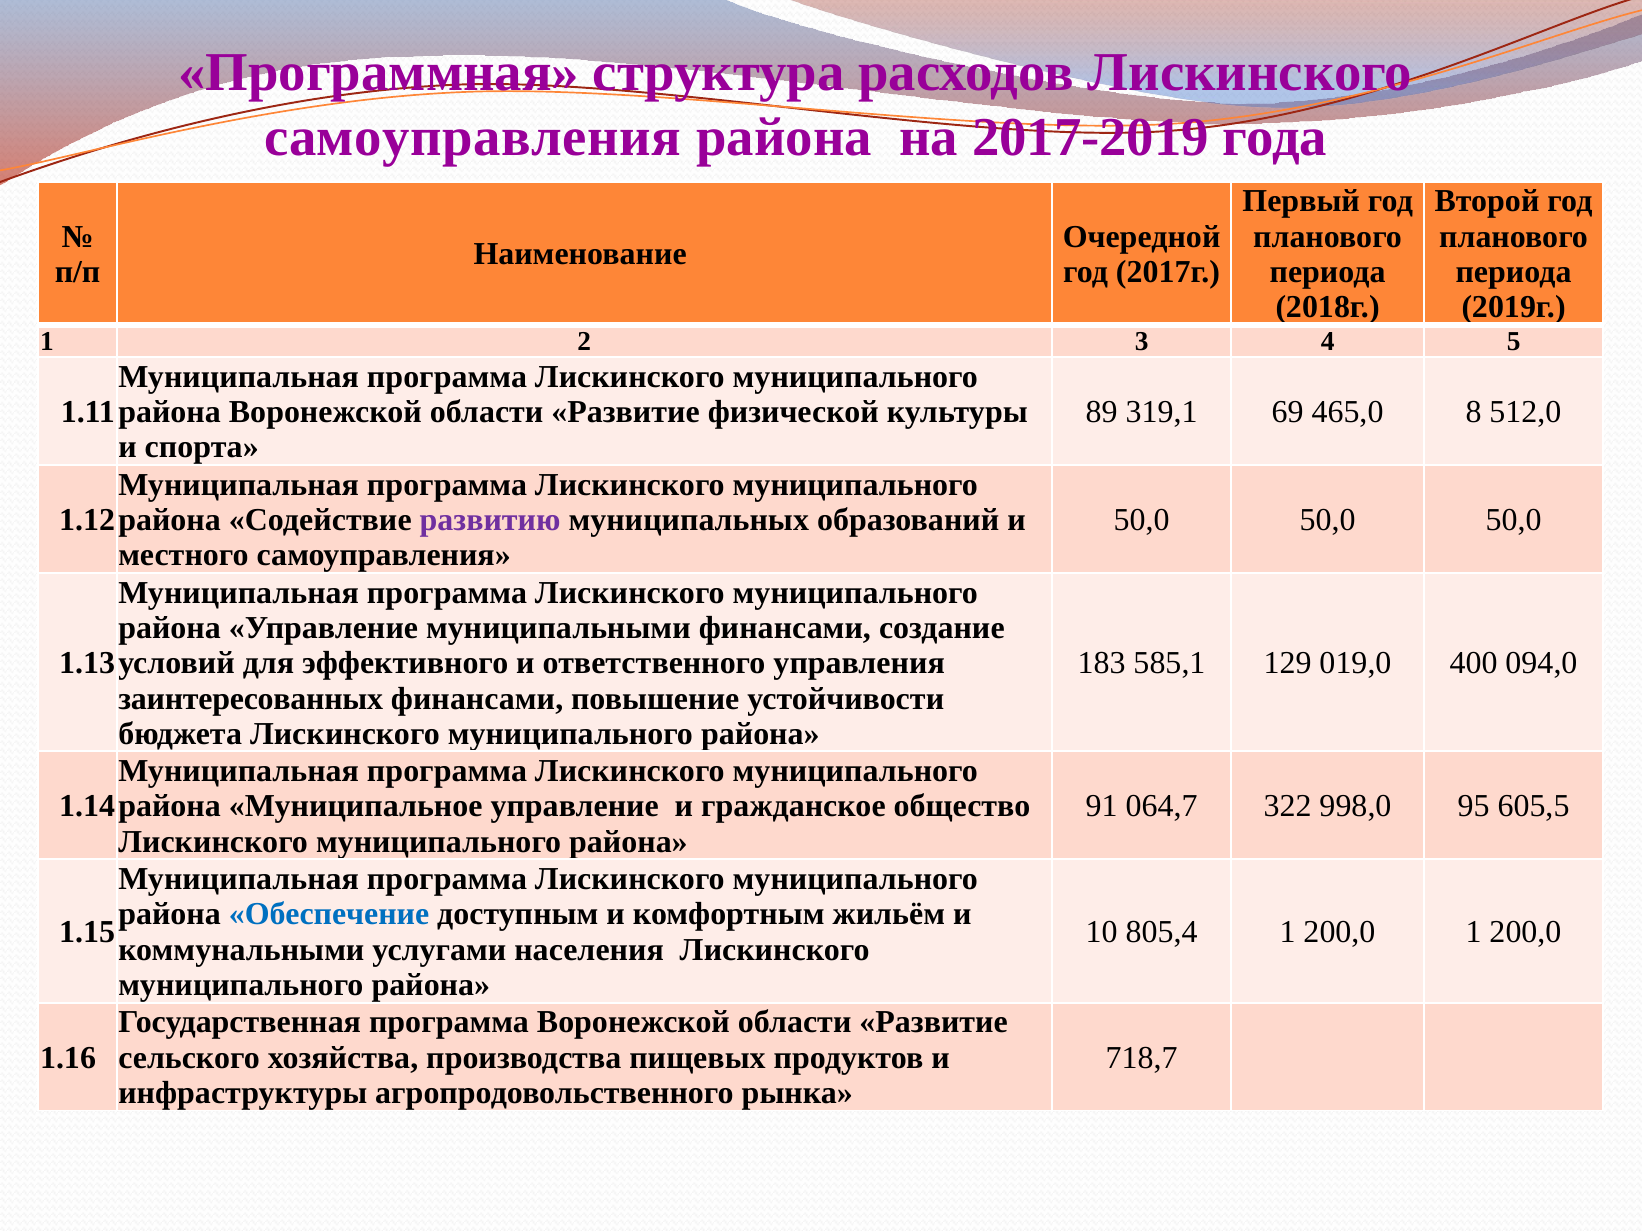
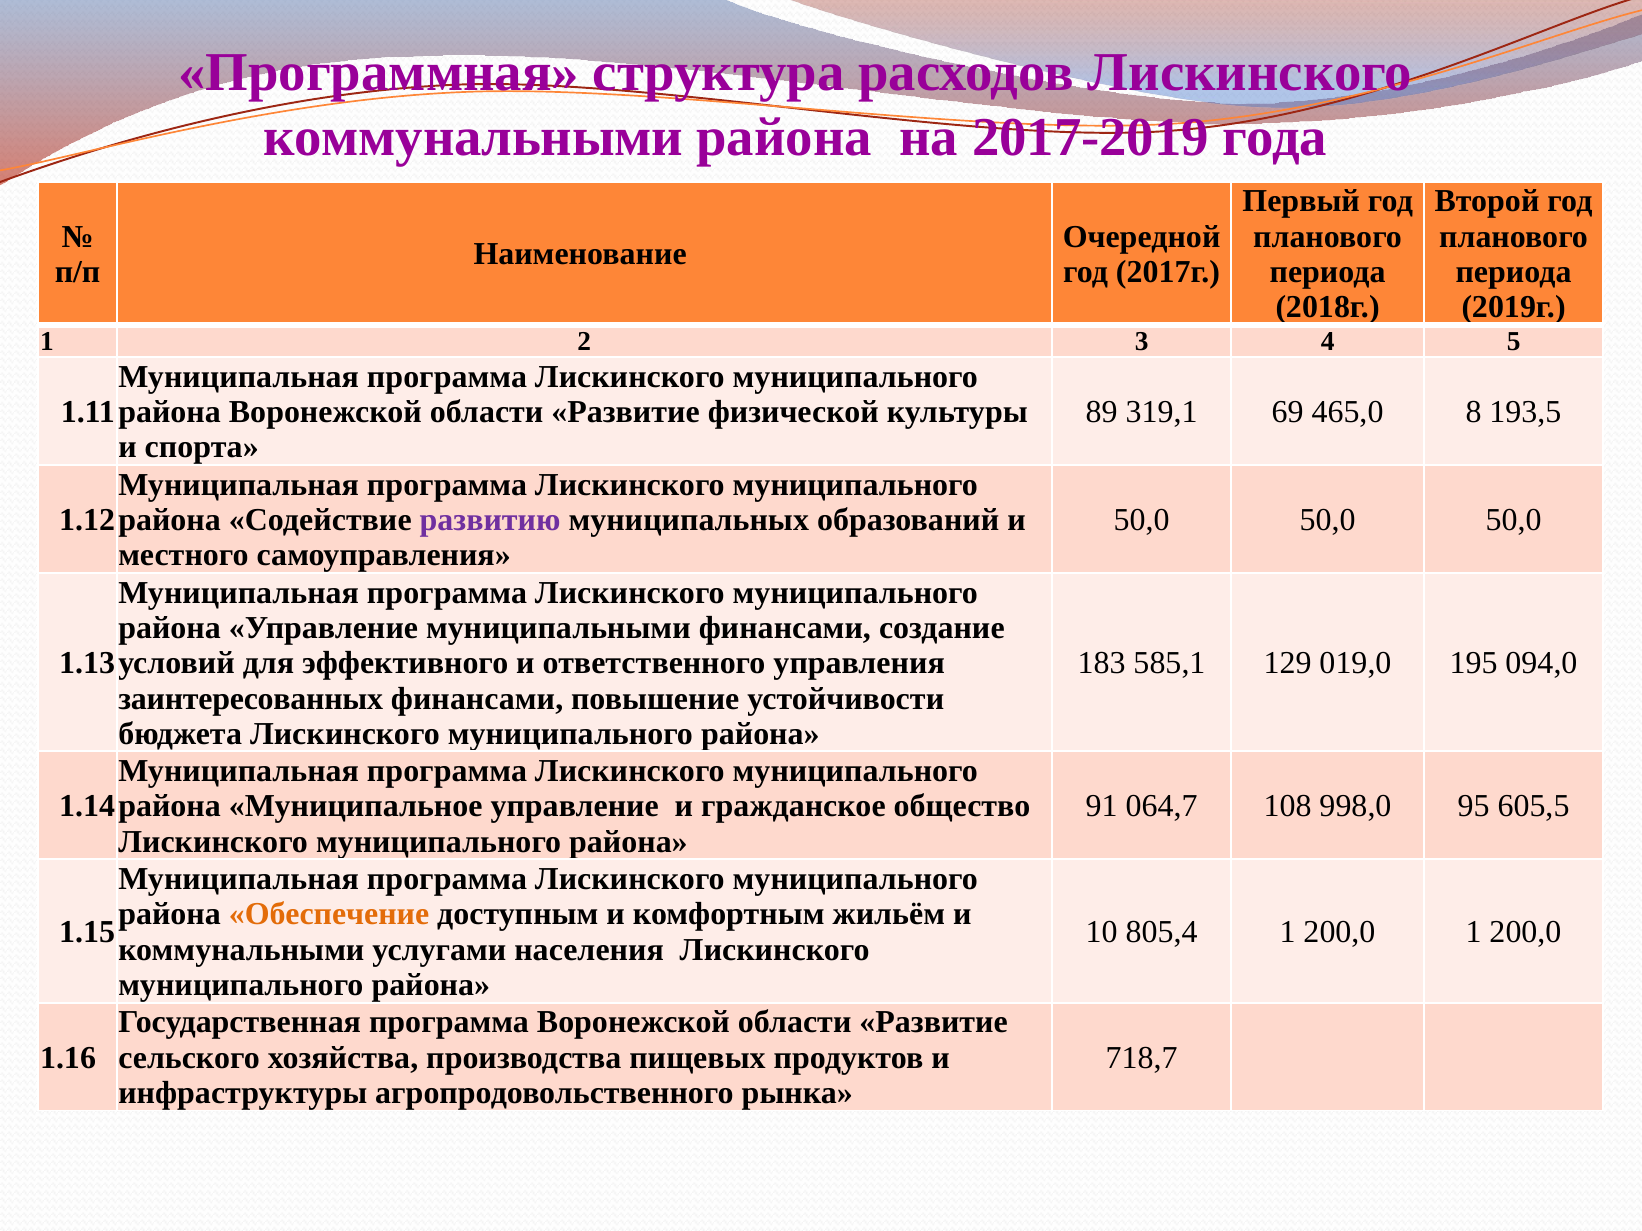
самоуправления: самоуправления -> коммунальными (473, 138)
512,0: 512,0 -> 193,5 (1525, 412)
400: 400 -> 195 (1474, 663)
322: 322 -> 108 (1288, 807)
Обеспечение colour: blue -> orange (329, 915)
